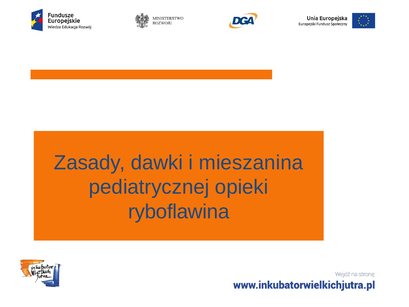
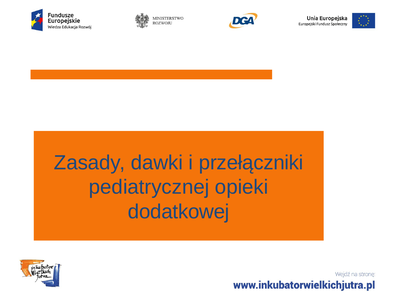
mieszanina: mieszanina -> przełączniki (251, 162)
ryboflawina: ryboflawina -> dodatkowej (179, 212)
